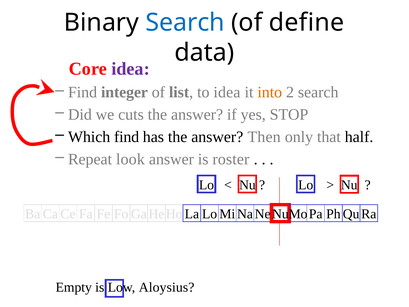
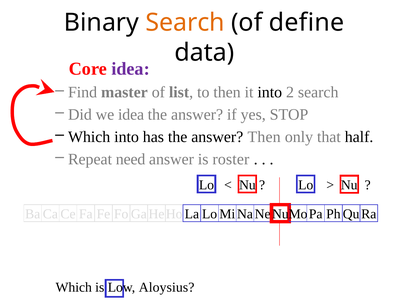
Search colour: blue -> orange (185, 23)
integer: integer -> master (124, 92)
to idea: idea -> then (227, 92)
into colour: orange -> black (270, 92)
we cuts: cuts -> idea (131, 115)
Which find: find -> into (127, 137)
look: look -> need (131, 159)
Empty: Empty -> Which (74, 287)
